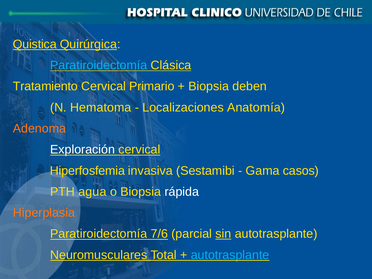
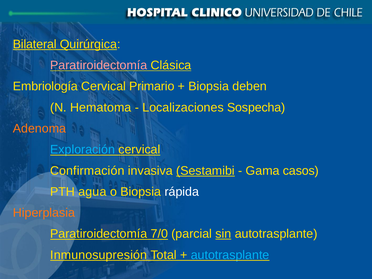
Quistica: Quistica -> Bilateral (35, 44)
Paratiroidectomía colour: light blue -> pink (99, 65)
Tratamiento: Tratamiento -> Embriología (45, 86)
Anatomía: Anatomía -> Sospecha (256, 107)
Exploración colour: white -> light blue (83, 150)
Hiperfosfemia: Hiperfosfemia -> Confirmación (87, 171)
Sestamibi underline: none -> present (205, 171)
7/6: 7/6 -> 7/0 (159, 234)
Neuromusculares: Neuromusculares -> Inmunosupresión (99, 255)
